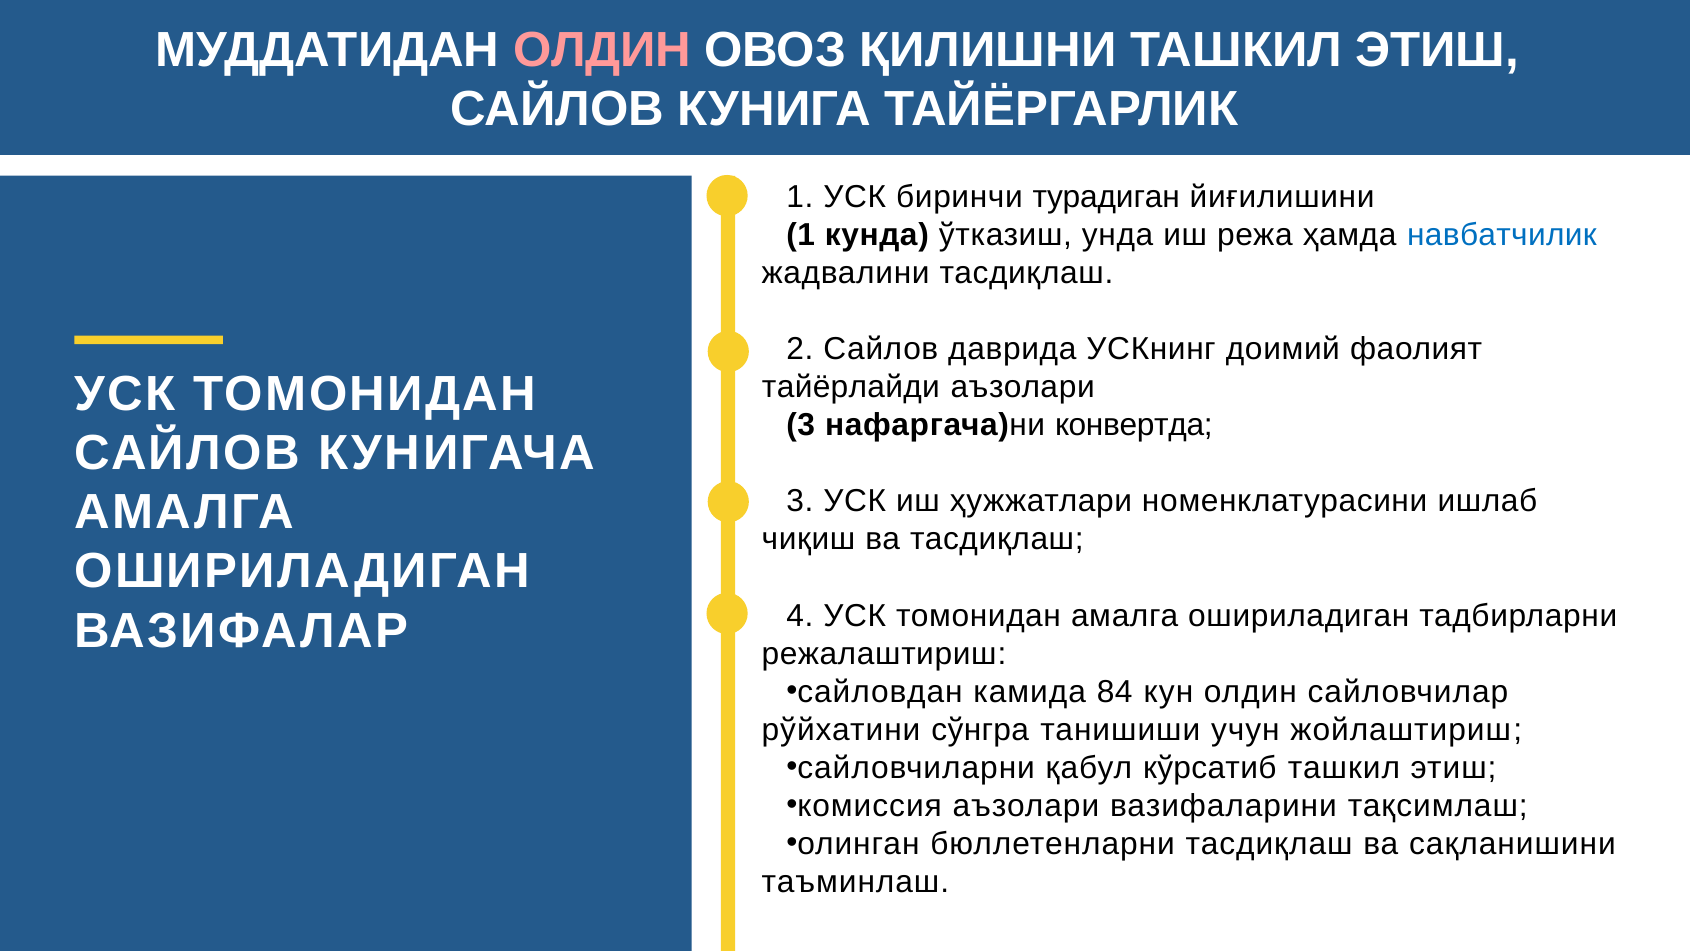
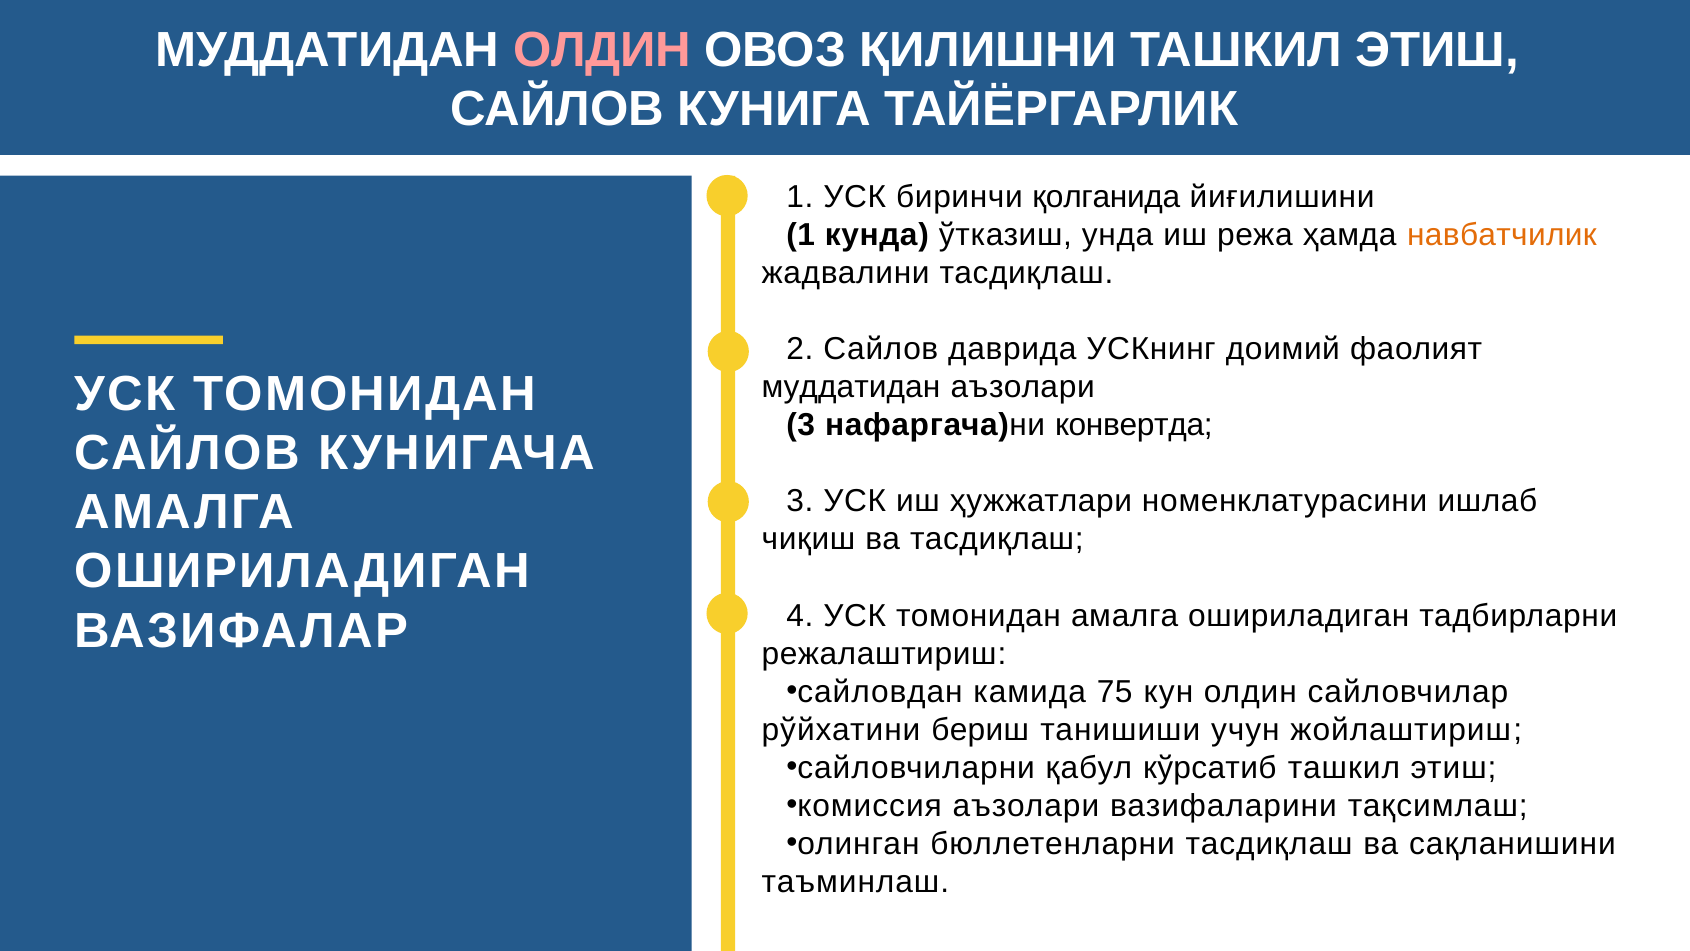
турадиган: турадиган -> қолганида (1106, 197)
навбатчилик colour: blue -> orange (1502, 235)
тайёрлайди: тайёрлайди -> муддатидан (851, 387)
84: 84 -> 75 (1115, 691)
сўнгра: сўнгра -> бериш (980, 729)
